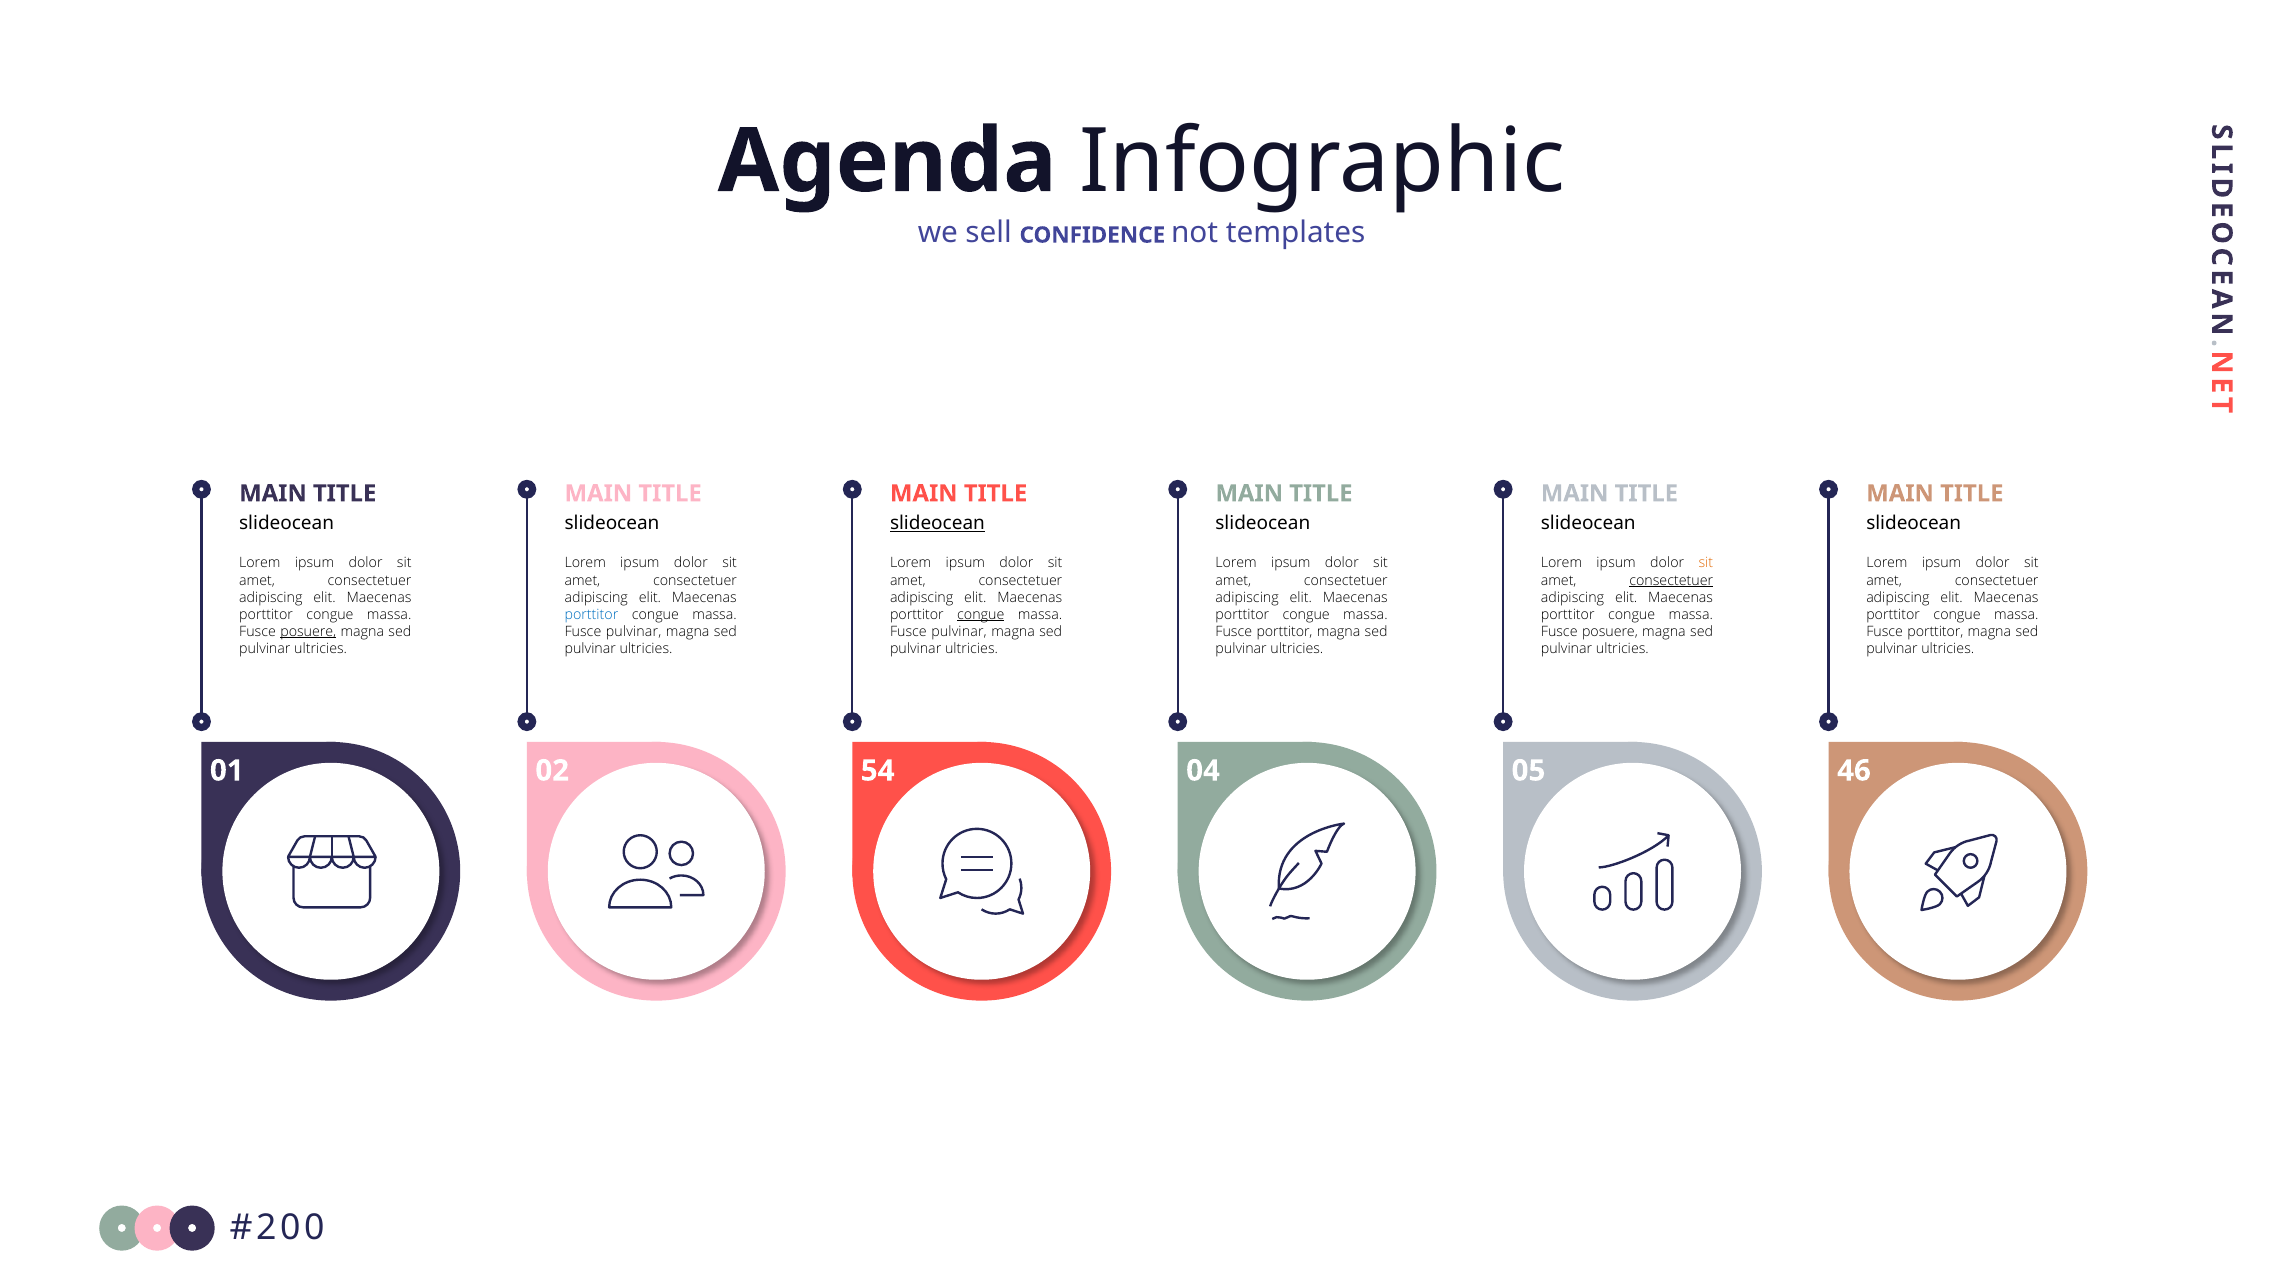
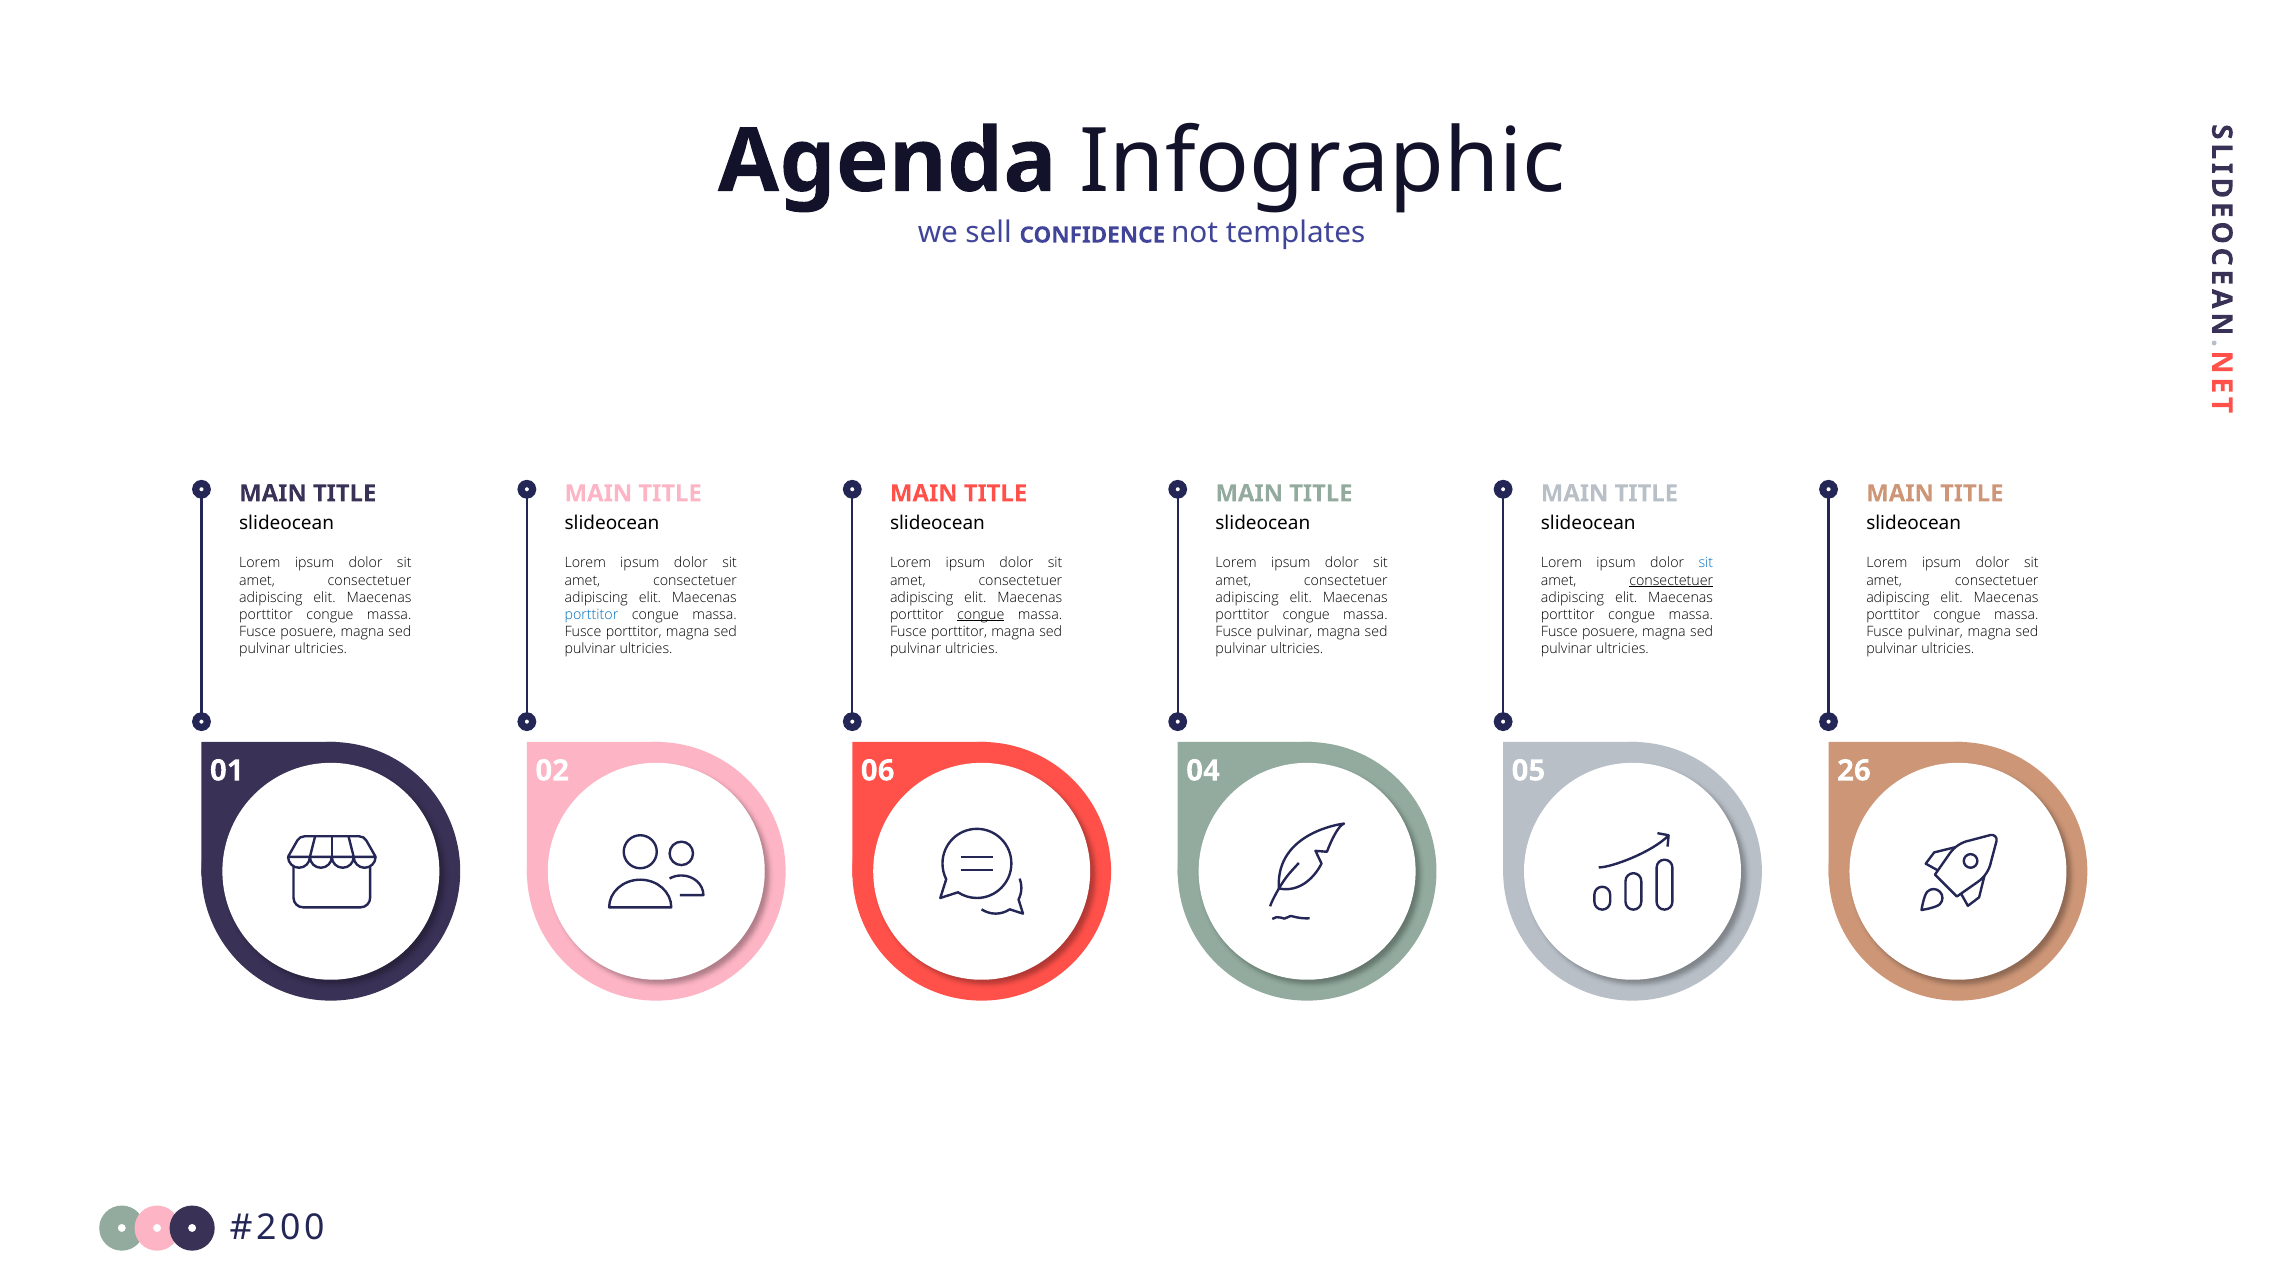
slideocean underline: present -> none (937, 524)
sit colour: orange -> blue (1706, 563)
posuere underline: present -> none (308, 632)
pulvinar: pulvinar -> porttitor (634, 632)
pulvinar: pulvinar -> porttitor (959, 632)
porttitor: porttitor -> pulvinar (1284, 632)
porttitor: porttitor -> pulvinar (1935, 632)
54: 54 -> 06 (878, 771)
46: 46 -> 26 (1854, 771)
